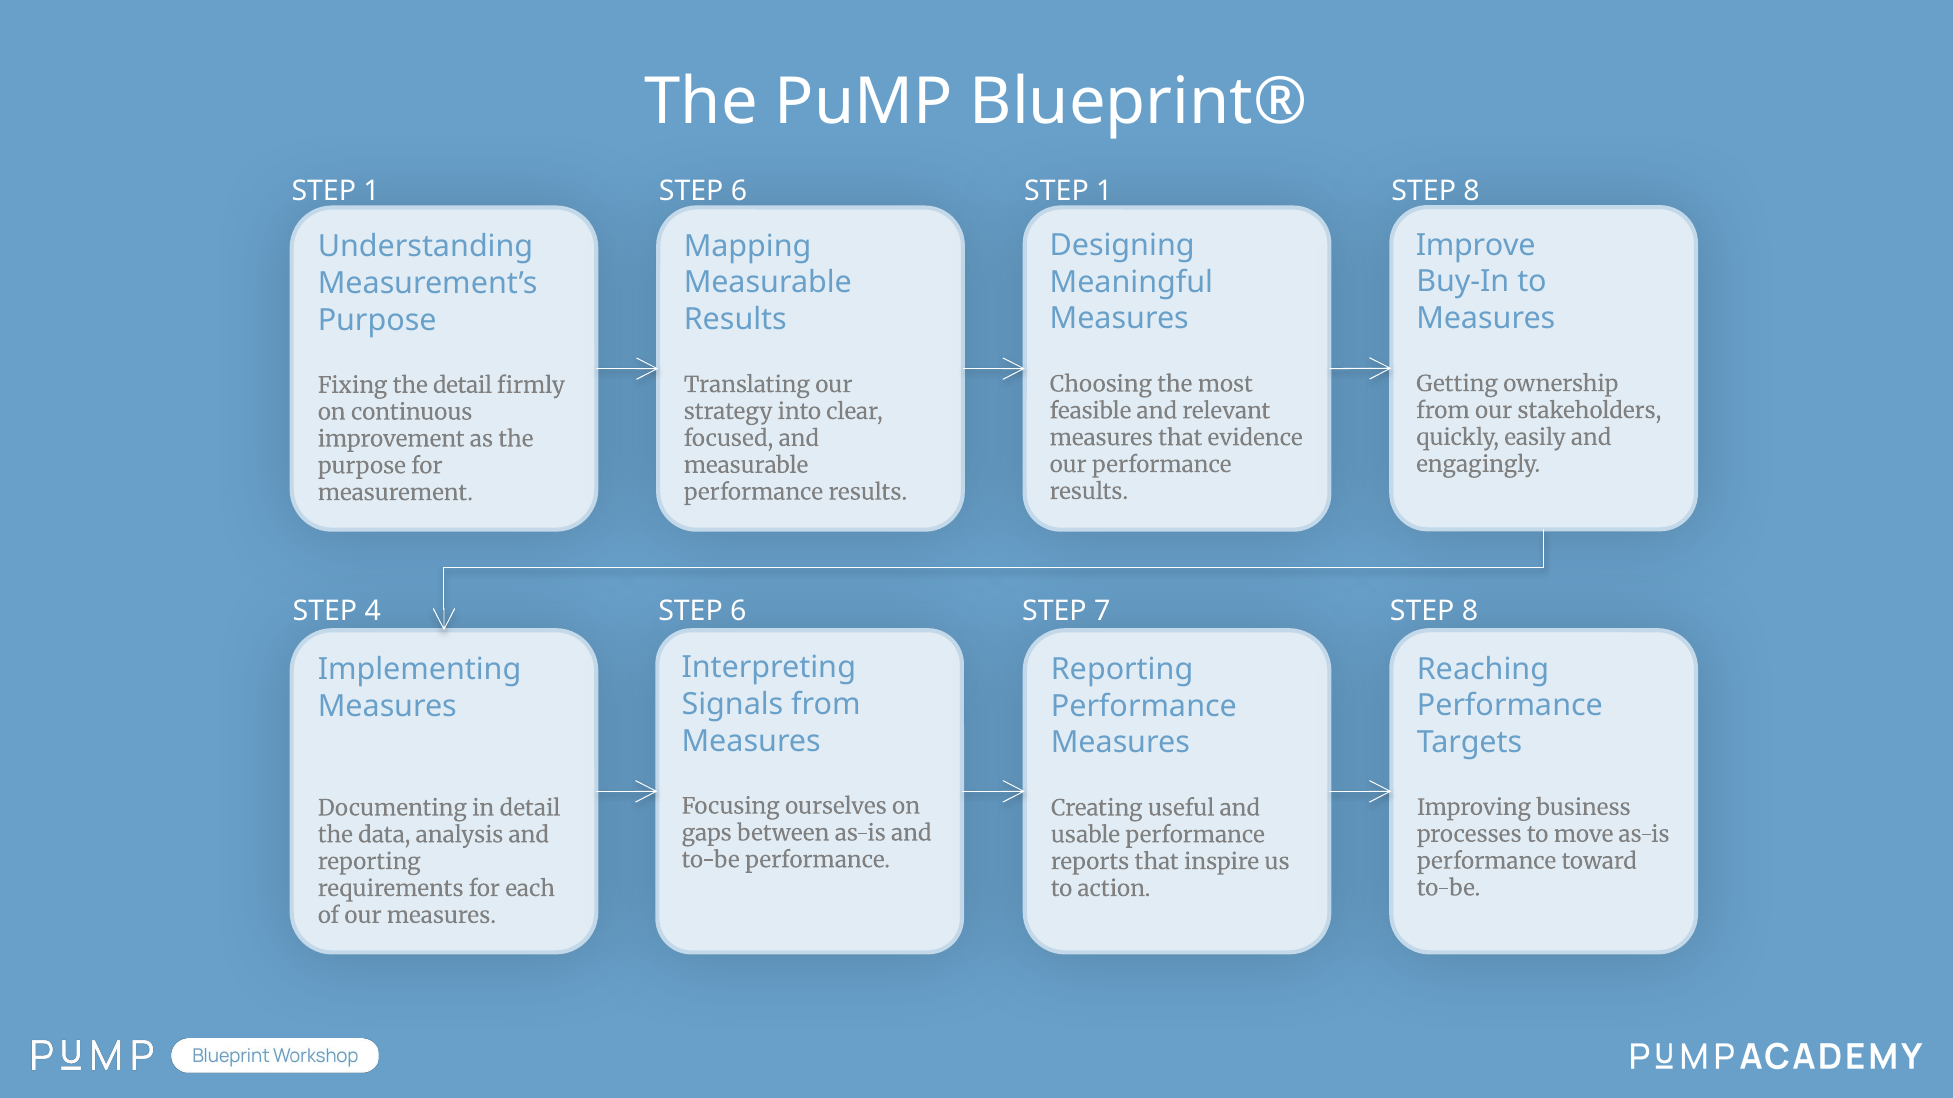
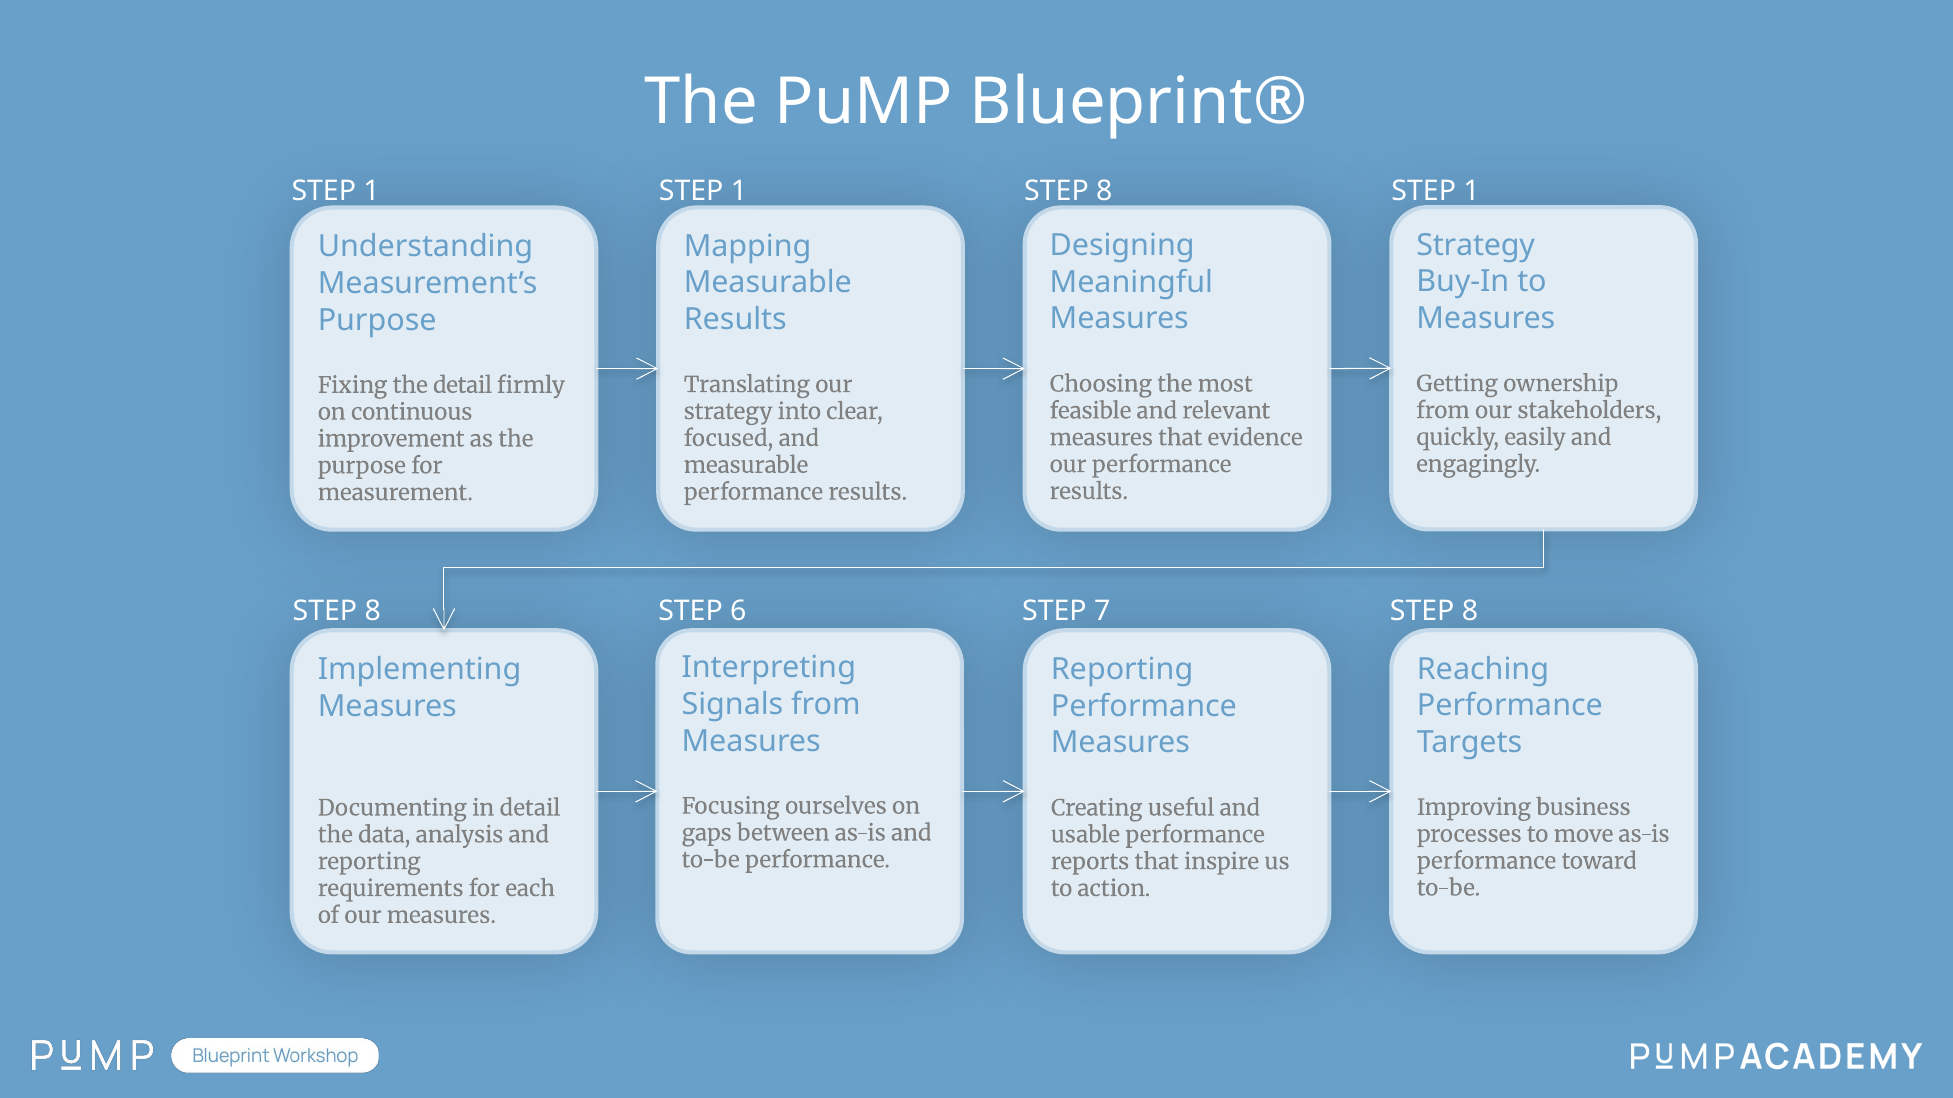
6: 6 -> 1 (739, 191)
1: 1 -> 8 (1104, 191)
8: 8 -> 1 (1472, 191)
Improve: Improve -> Strategy (1476, 245)
4: 4 -> 8 (373, 612)
